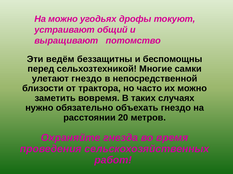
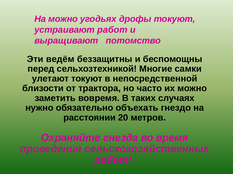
устраивают общий: общий -> работ (112, 30)
улетают гнездо: гнездо -> токуют (87, 79)
